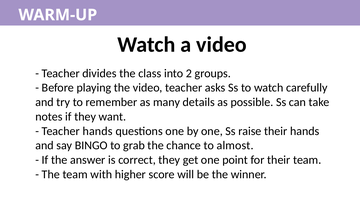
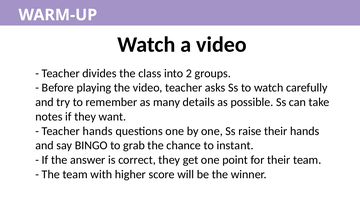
almost: almost -> instant (235, 145)
